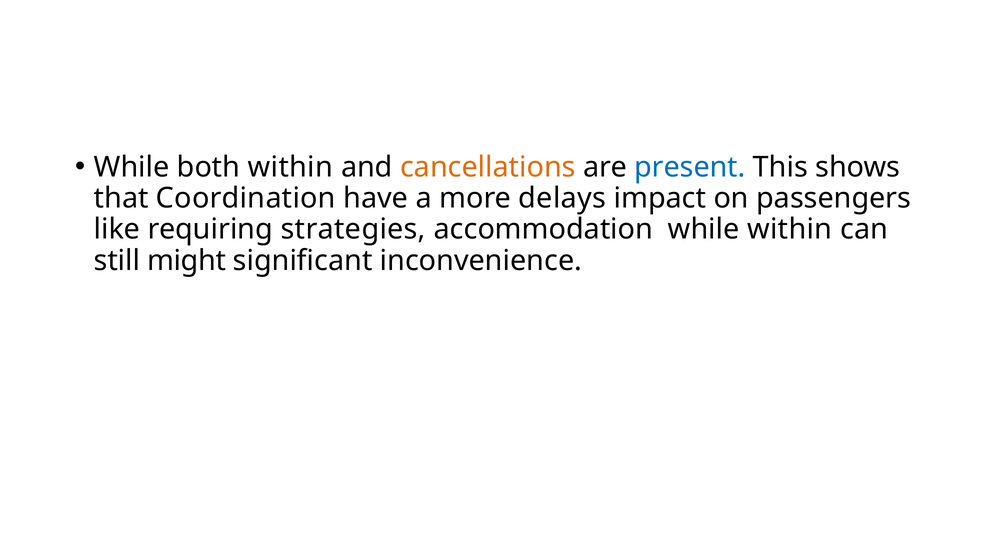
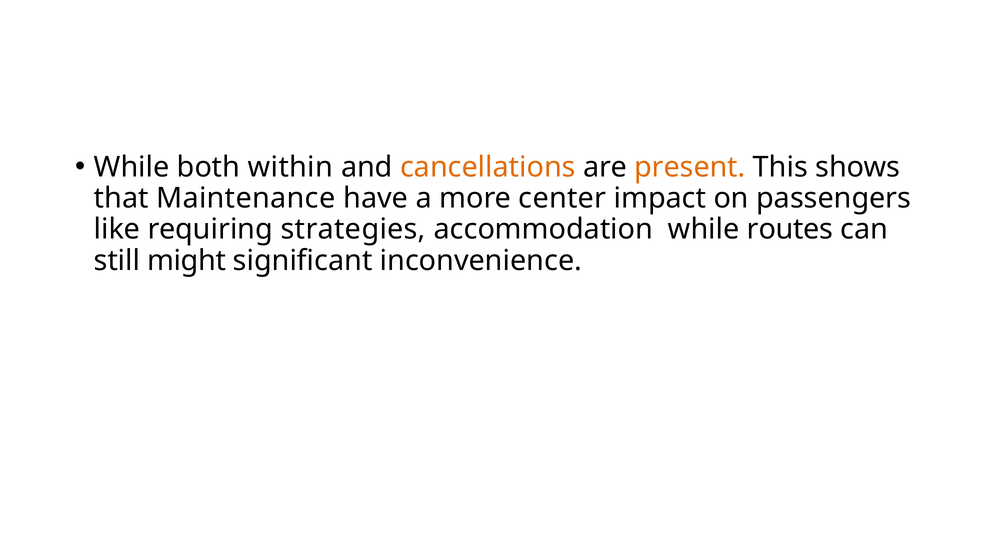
present colour: blue -> orange (690, 167)
Coordination: Coordination -> Maintenance (246, 198)
delays: delays -> center (562, 198)
while within: within -> routes (790, 229)
